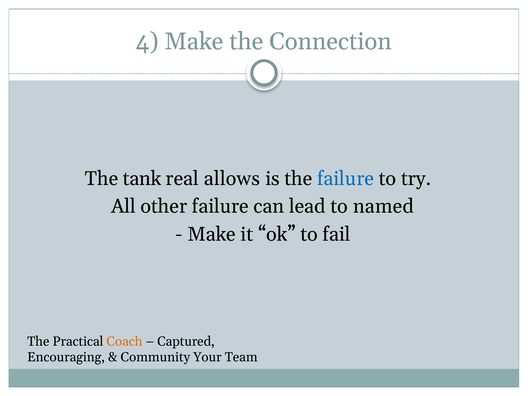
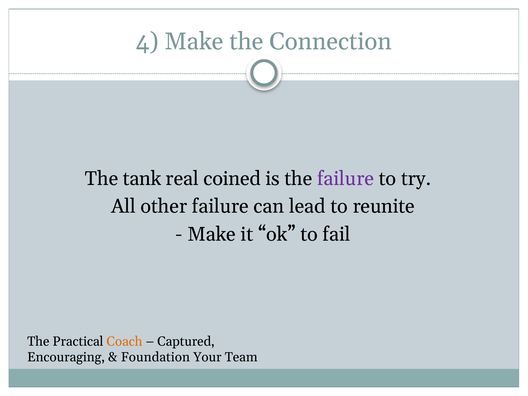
allows: allows -> coined (232, 179)
failure colour: blue -> purple (346, 179)
named: named -> reunite (384, 206)
Community: Community -> Foundation (155, 357)
